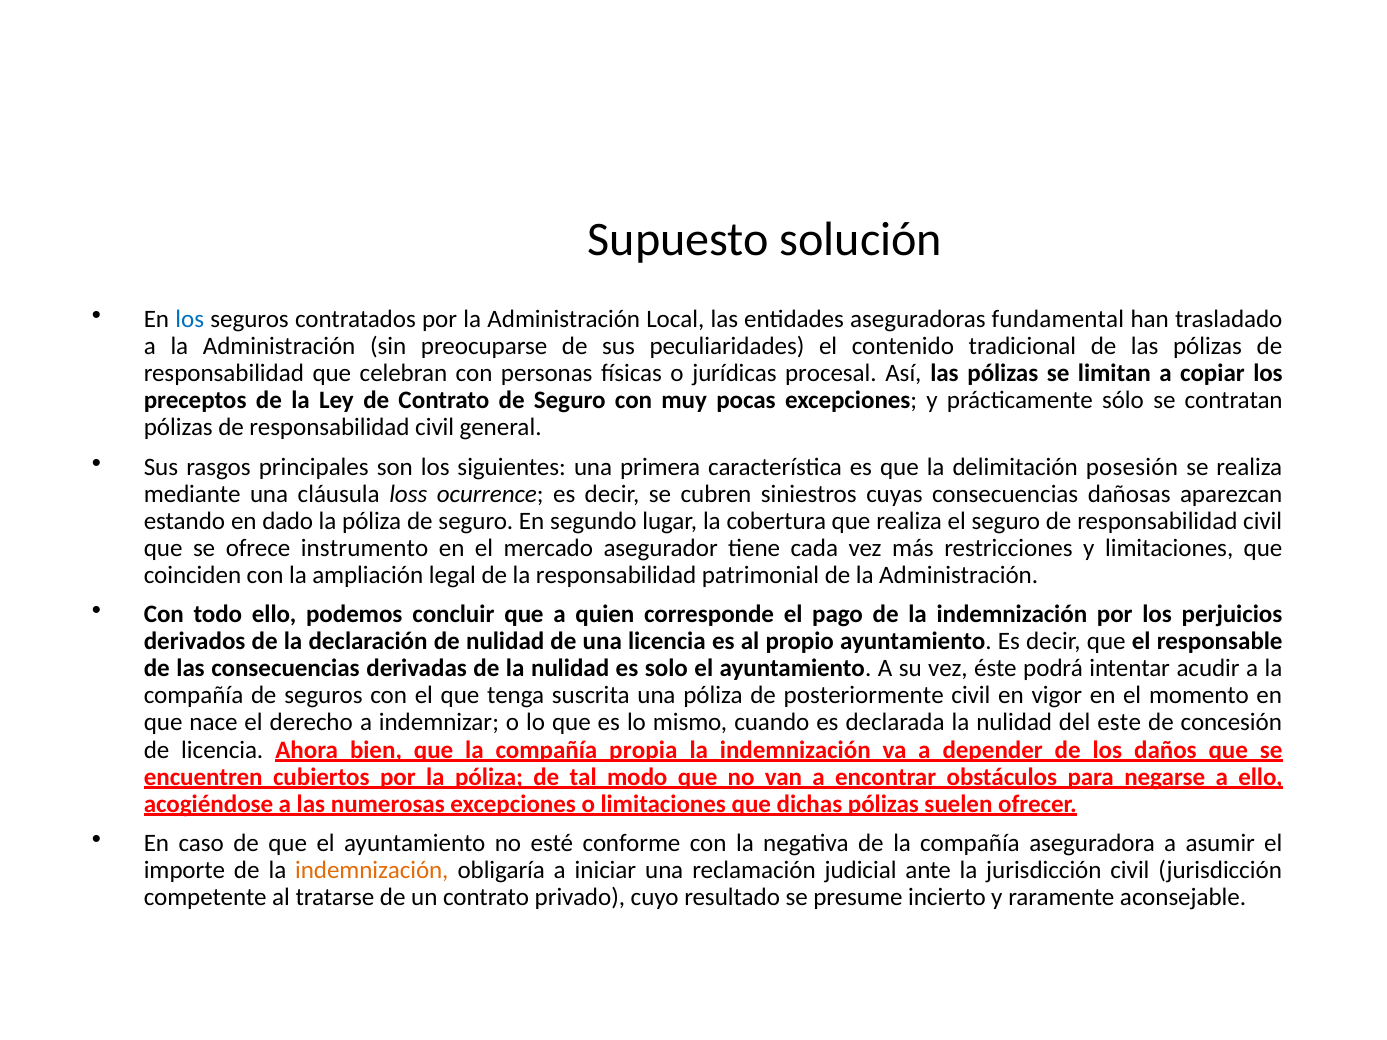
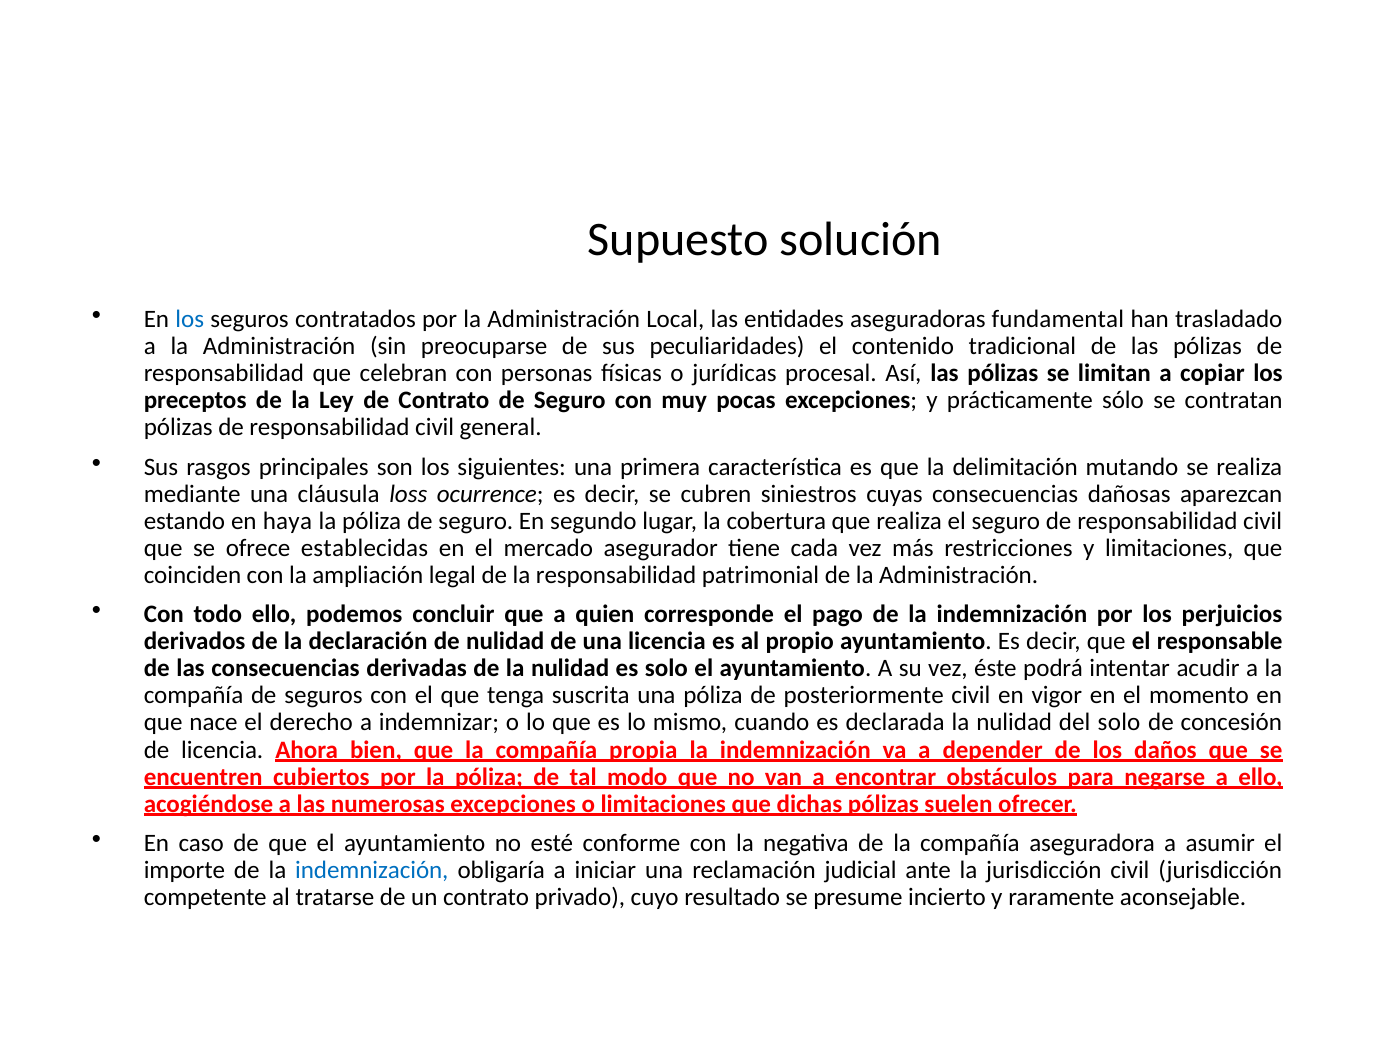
posesión: posesión -> mutando (1132, 467)
dado: dado -> haya (287, 521)
instrumento: instrumento -> establecidas (365, 548)
del este: este -> solo (1119, 723)
indemnización colour: orange -> blue (372, 870)
